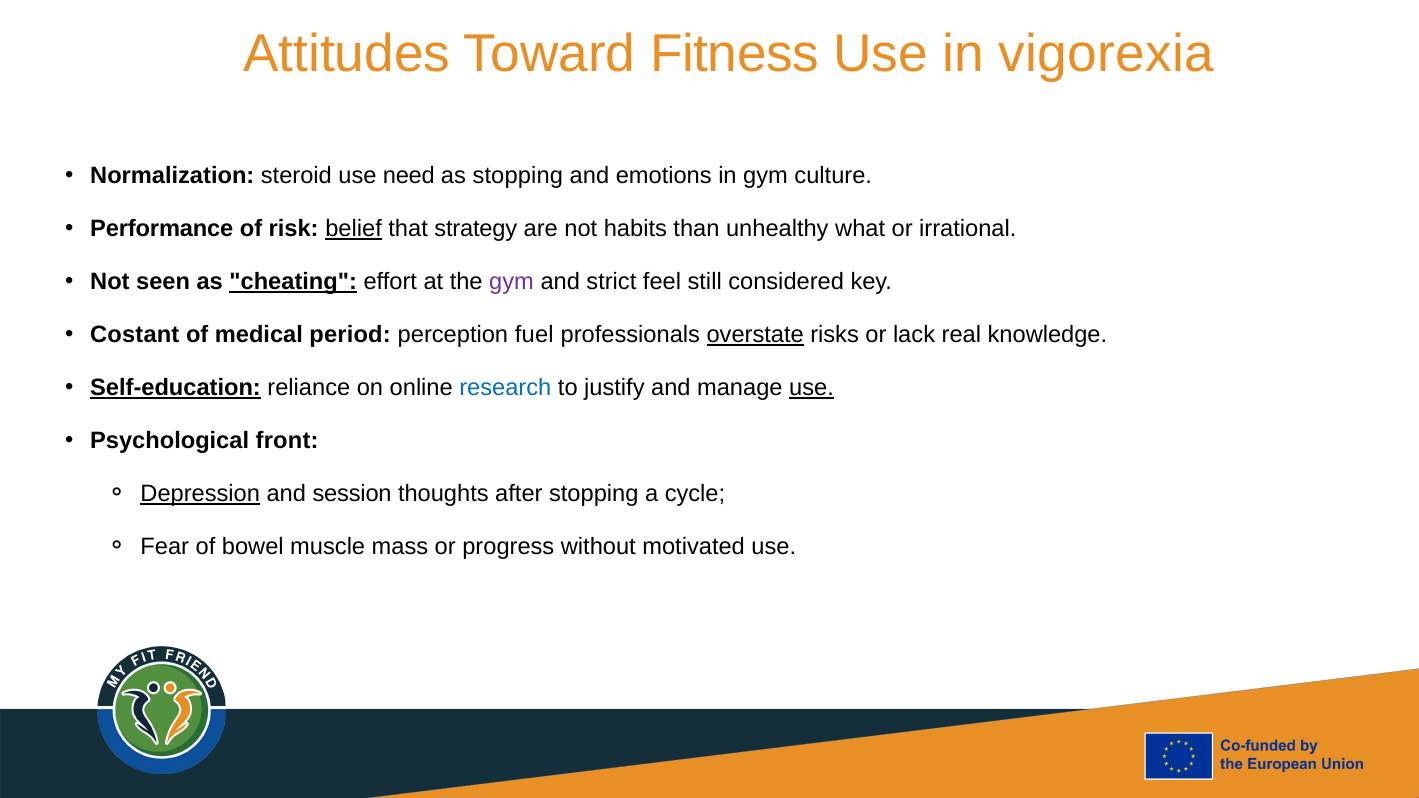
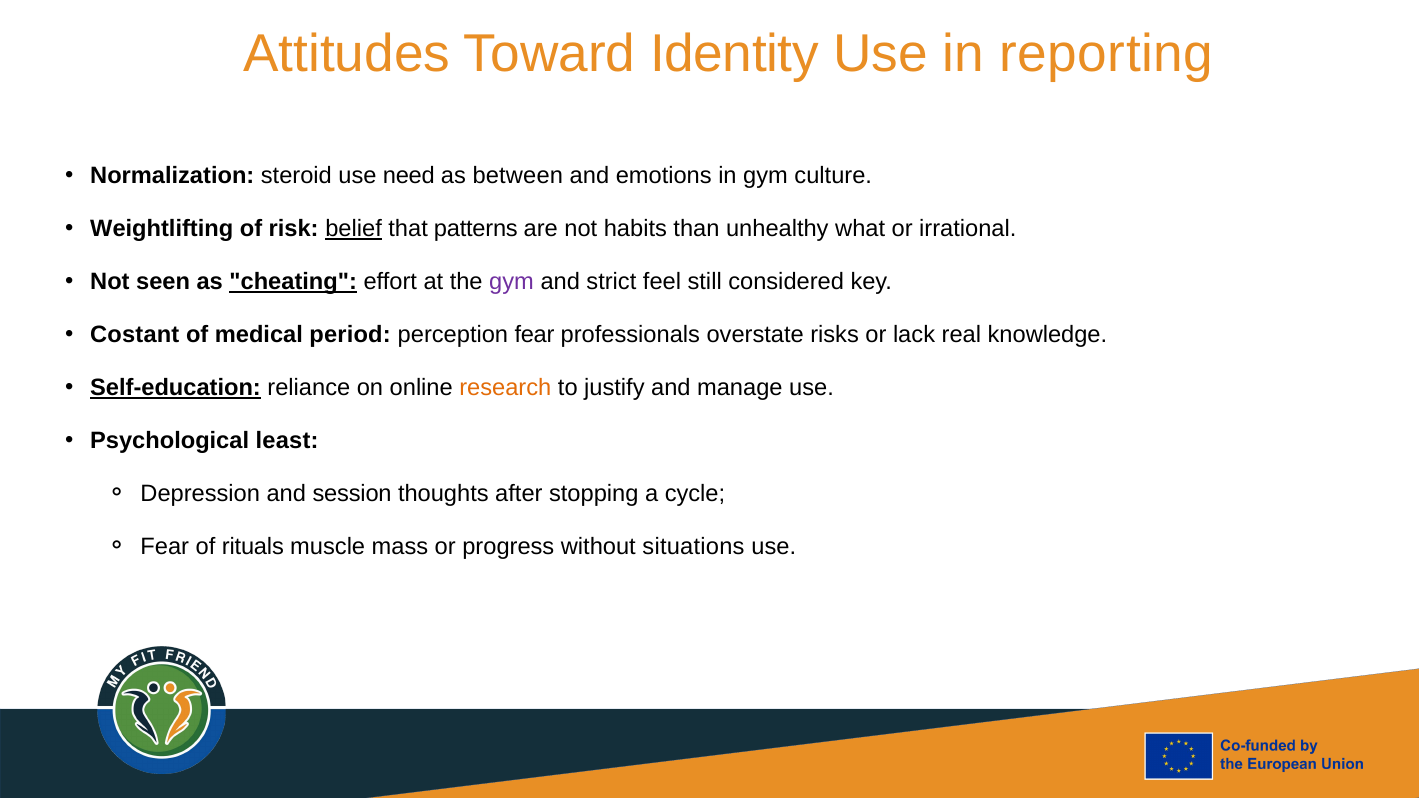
Fitness: Fitness -> Identity (735, 54)
vigorexia: vigorexia -> reporting (1106, 54)
as stopping: stopping -> between (518, 176)
Performance: Performance -> Weightlifting (162, 229)
strategy: strategy -> patterns (476, 229)
perception fuel: fuel -> fear (535, 335)
overstate underline: present -> none (755, 335)
research colour: blue -> orange (505, 388)
use underline: present -> none (812, 388)
front: front -> least (287, 441)
Depression underline: present -> none (200, 494)
bowel: bowel -> rituals (253, 547)
motivated: motivated -> situations (694, 547)
